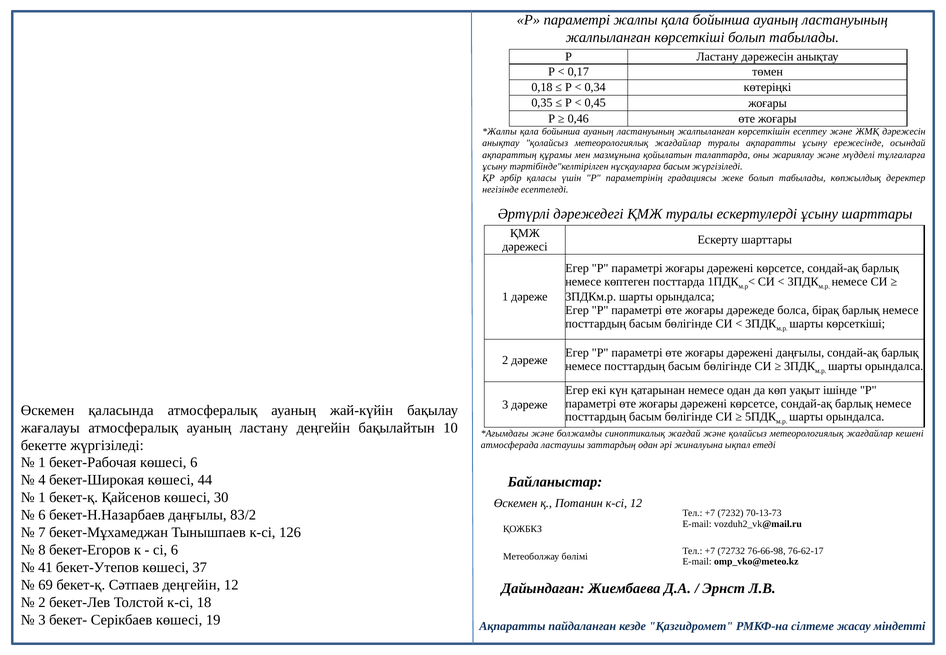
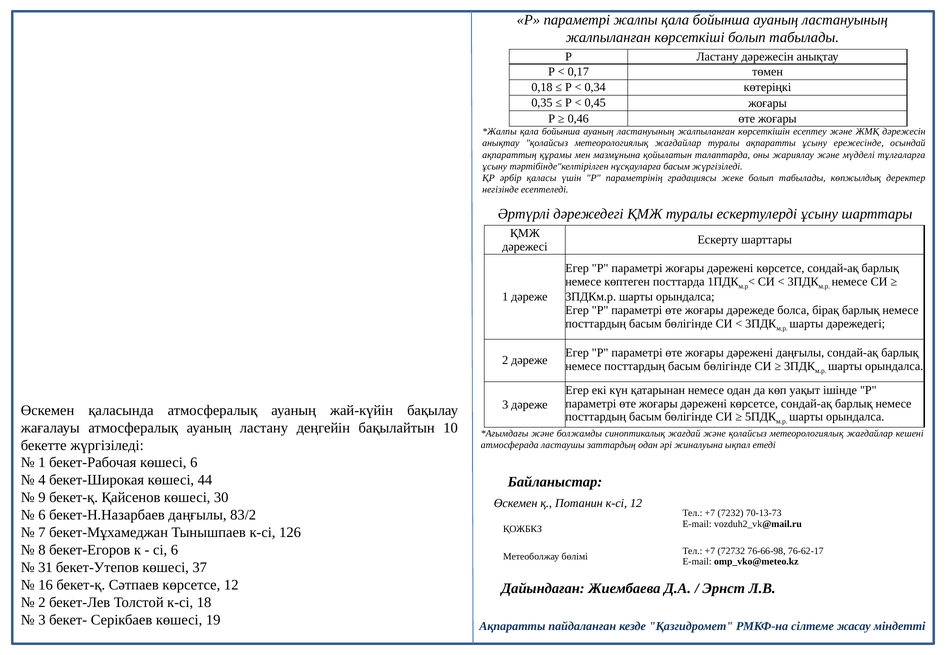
шарты көрсеткіші: көрсеткіші -> дәрежедегі (856, 324)
1: 1 -> 9 (42, 498)
41: 41 -> 31 (45, 567)
69: 69 -> 16 (46, 585)
Сәтпаев деңгейін: деңгейін -> көрсетсе (191, 585)
